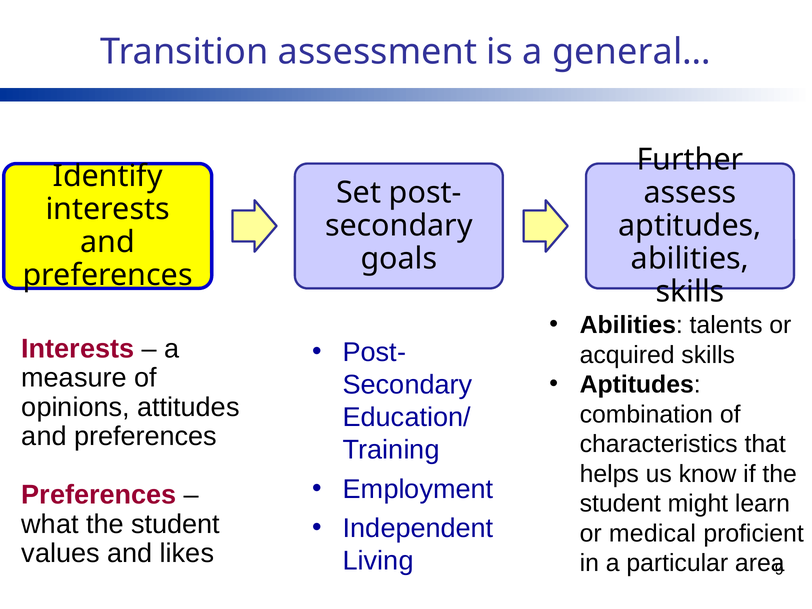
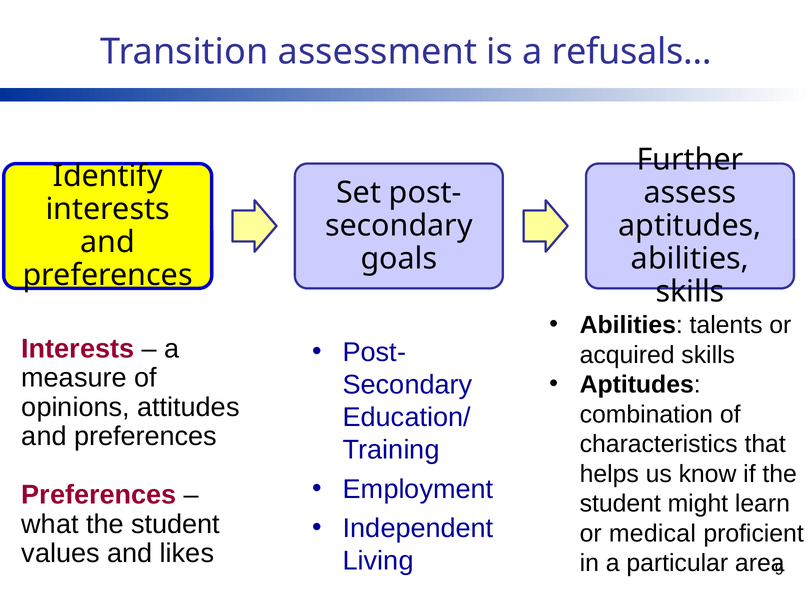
general…: general… -> refusals… (632, 52)
